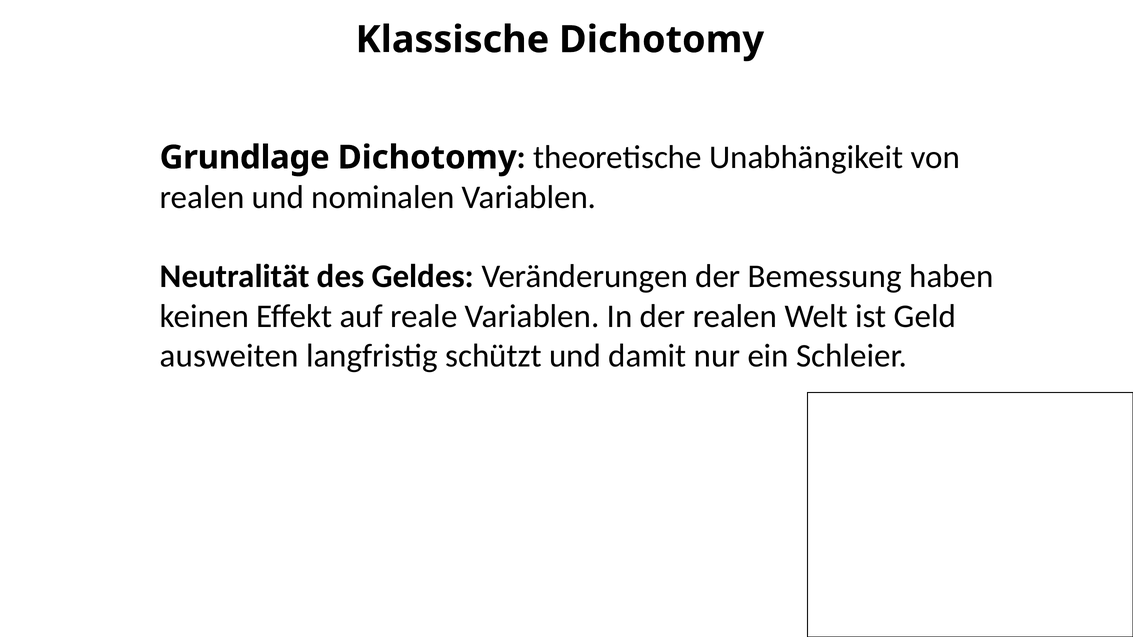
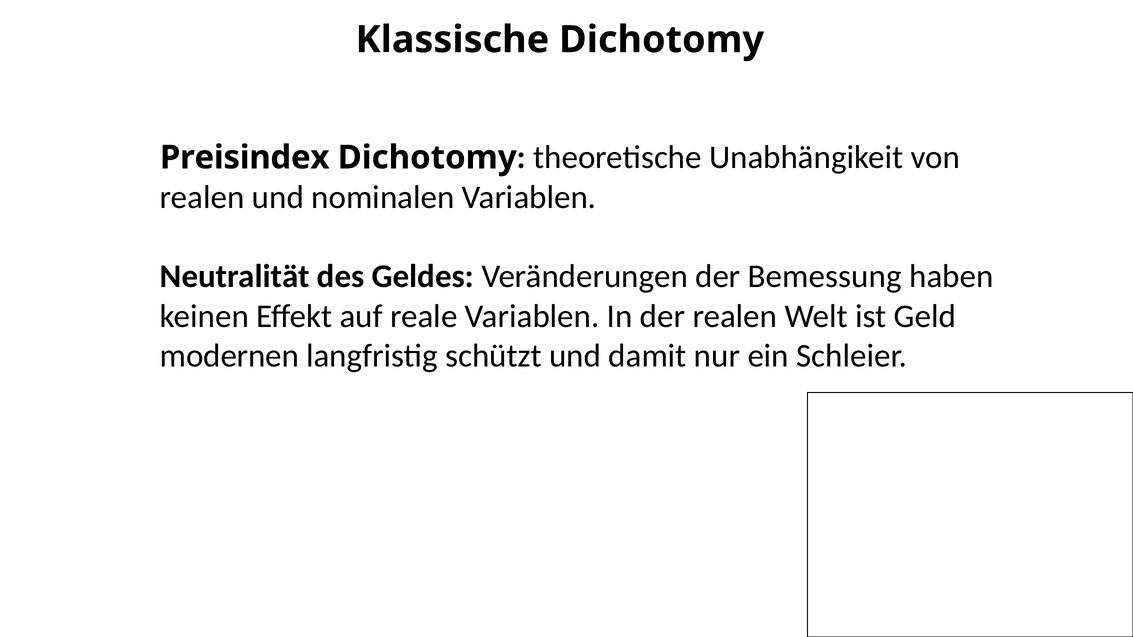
Grundlage: Grundlage -> Preisindex (245, 158)
ausweiten: ausweiten -> modernen (229, 356)
